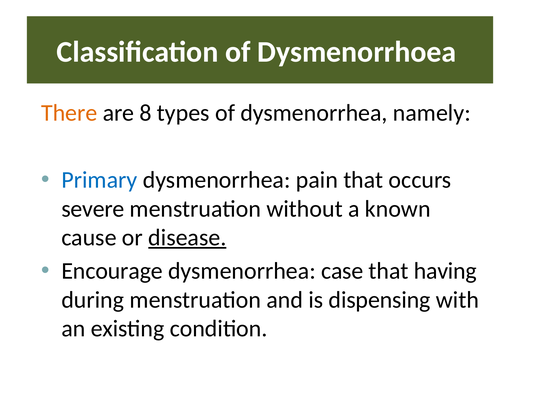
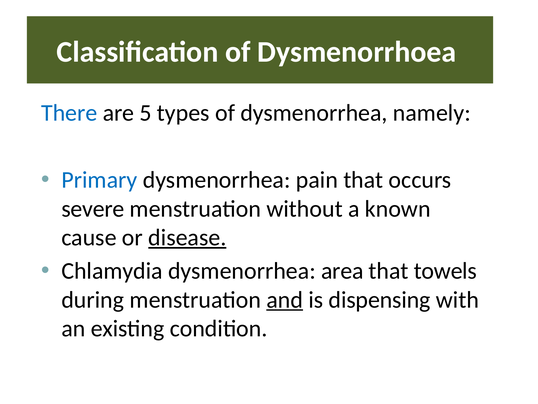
There colour: orange -> blue (69, 113)
8: 8 -> 5 (146, 113)
Encourage: Encourage -> Chlamydia (112, 271)
case: case -> area (342, 271)
having: having -> towels (445, 271)
and underline: none -> present (285, 299)
